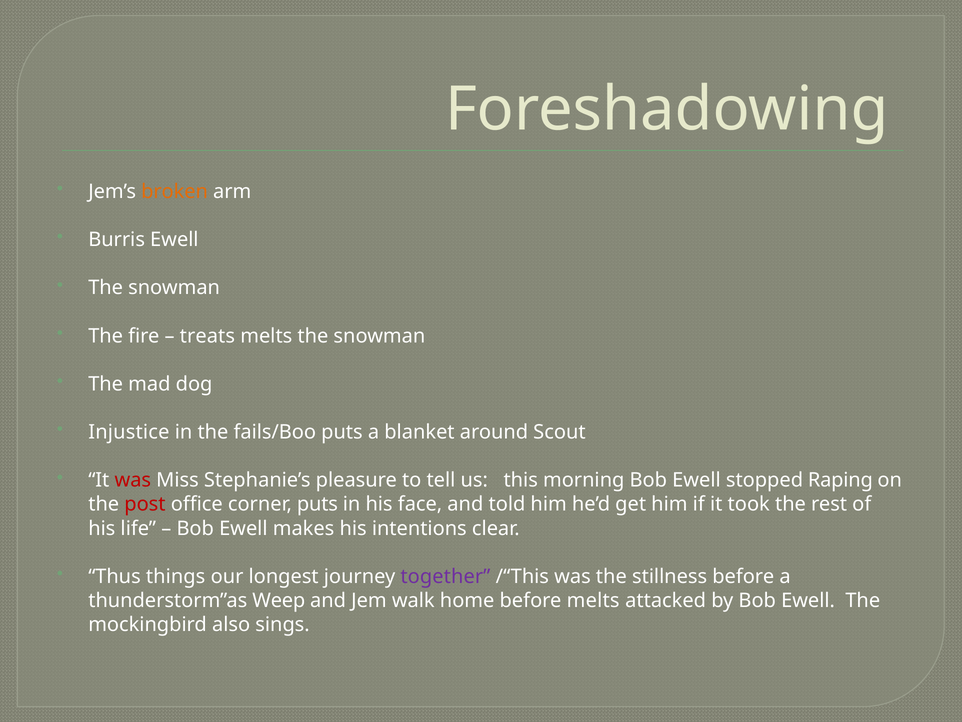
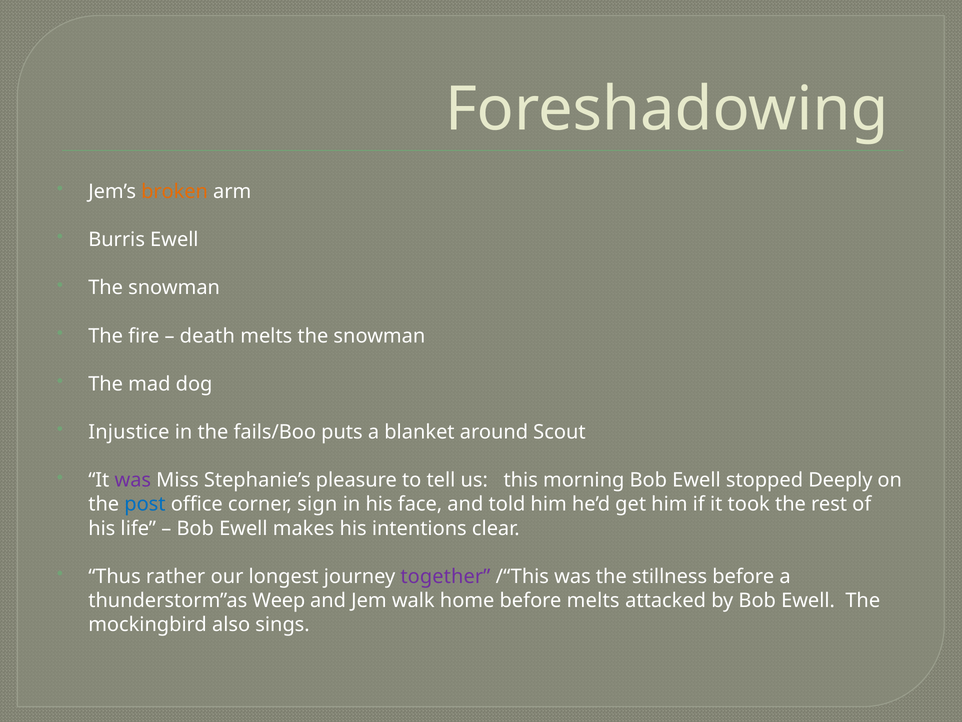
treats: treats -> death (207, 336)
was colour: red -> purple (133, 480)
Raping: Raping -> Deeply (840, 480)
post colour: red -> blue (145, 504)
corner puts: puts -> sign (317, 504)
things: things -> rather (176, 576)
